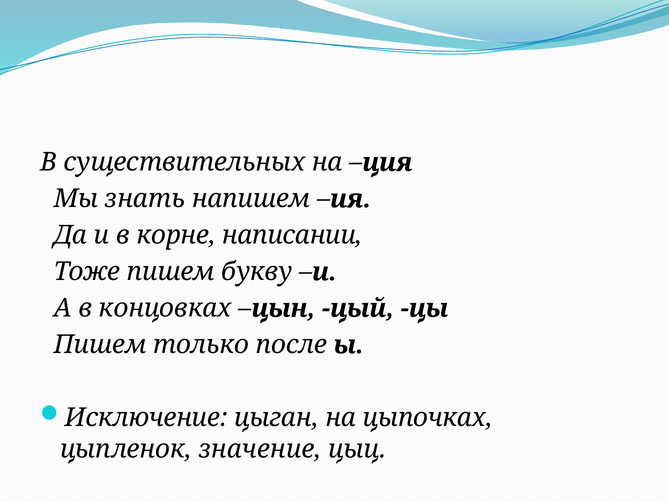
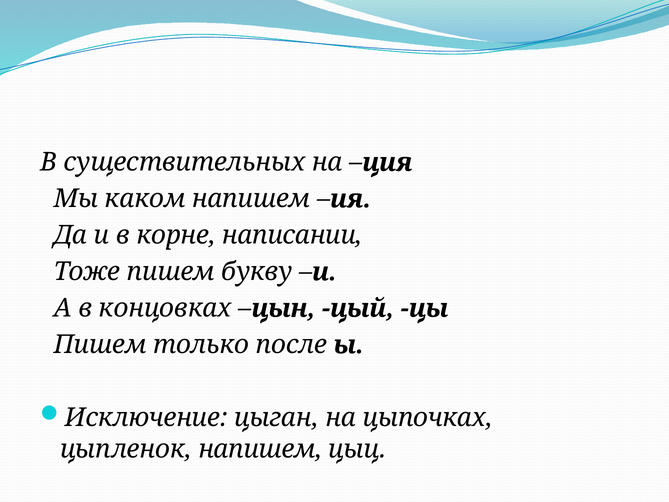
знать: знать -> каком (145, 199)
цыпленок значение: значение -> напишем (260, 449)
